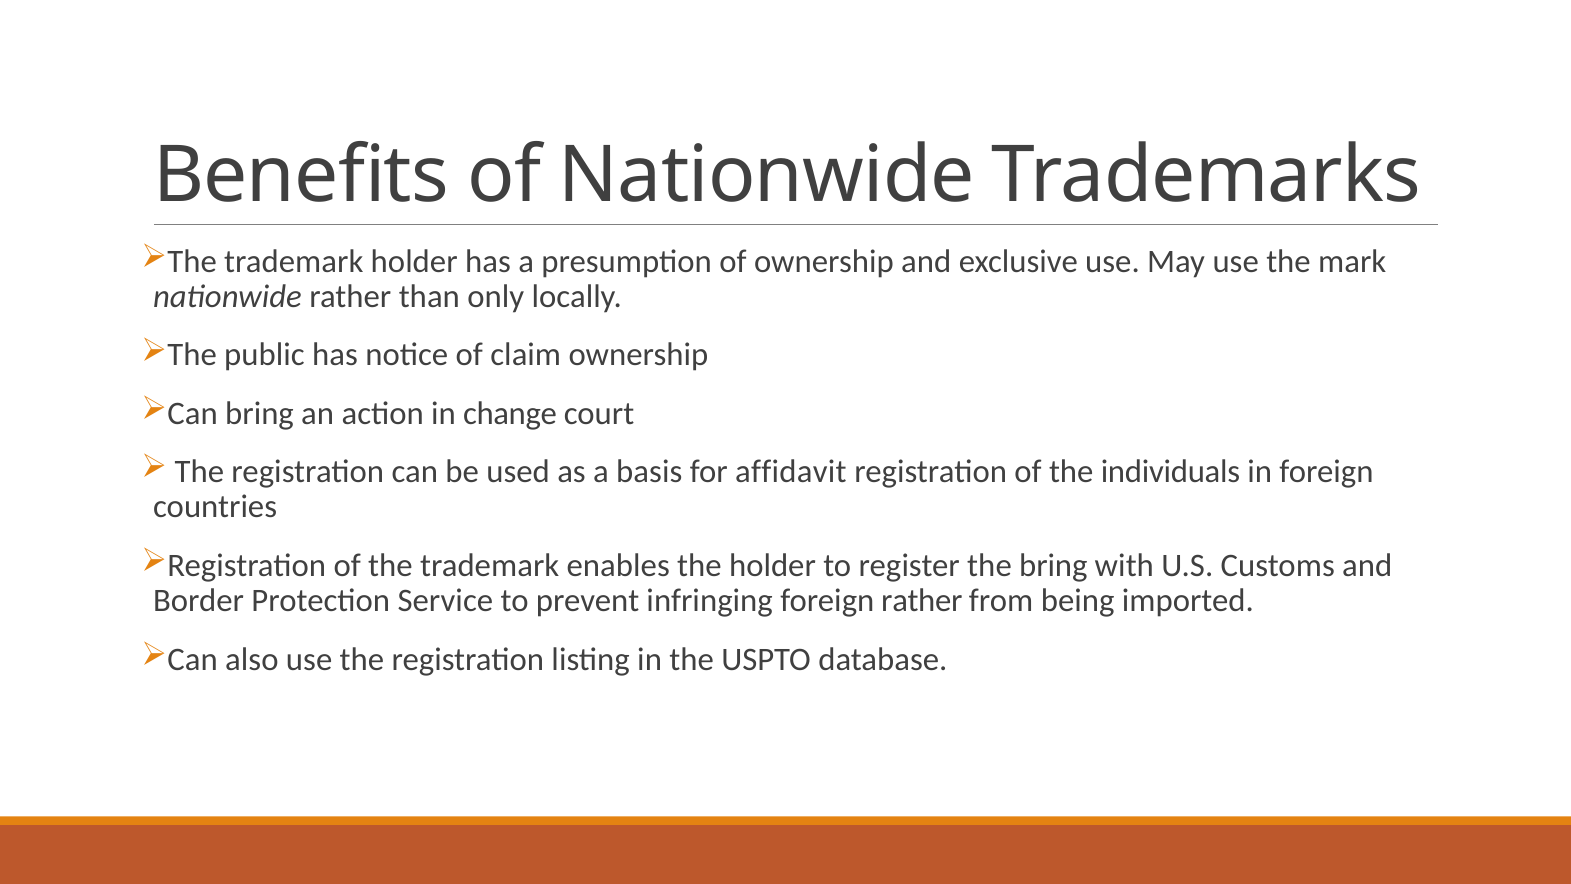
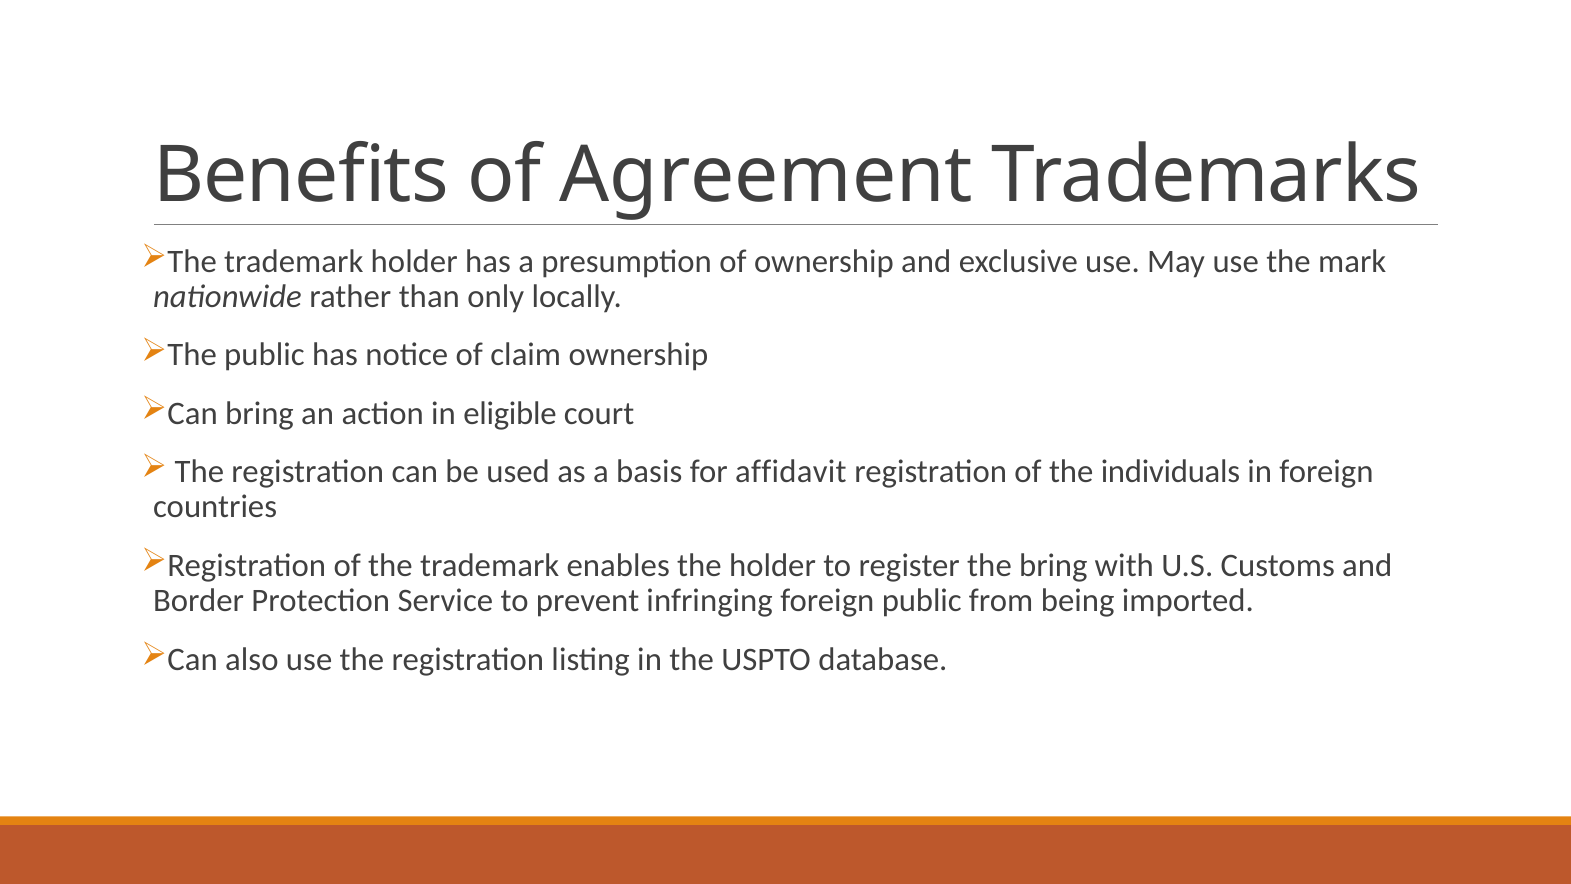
of Nationwide: Nationwide -> Agreement (767, 176)
change: change -> eligible (510, 413)
foreign rather: rather -> public (922, 601)
